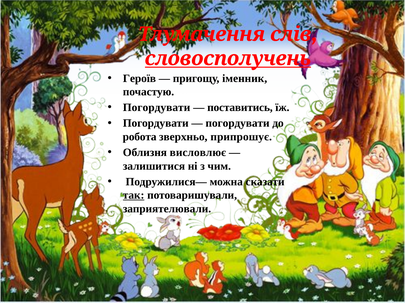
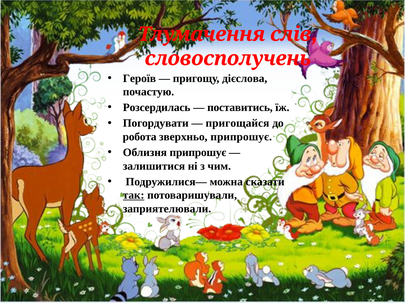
словосполучень underline: present -> none (228, 59)
іменник: іменник -> дієслова (245, 79)
Погордувати: Погордувати -> Розсердилась (157, 108)
погордувати: погордувати -> пригощайся (237, 124)
Облизня висловлює: висловлює -> припрошує (198, 153)
